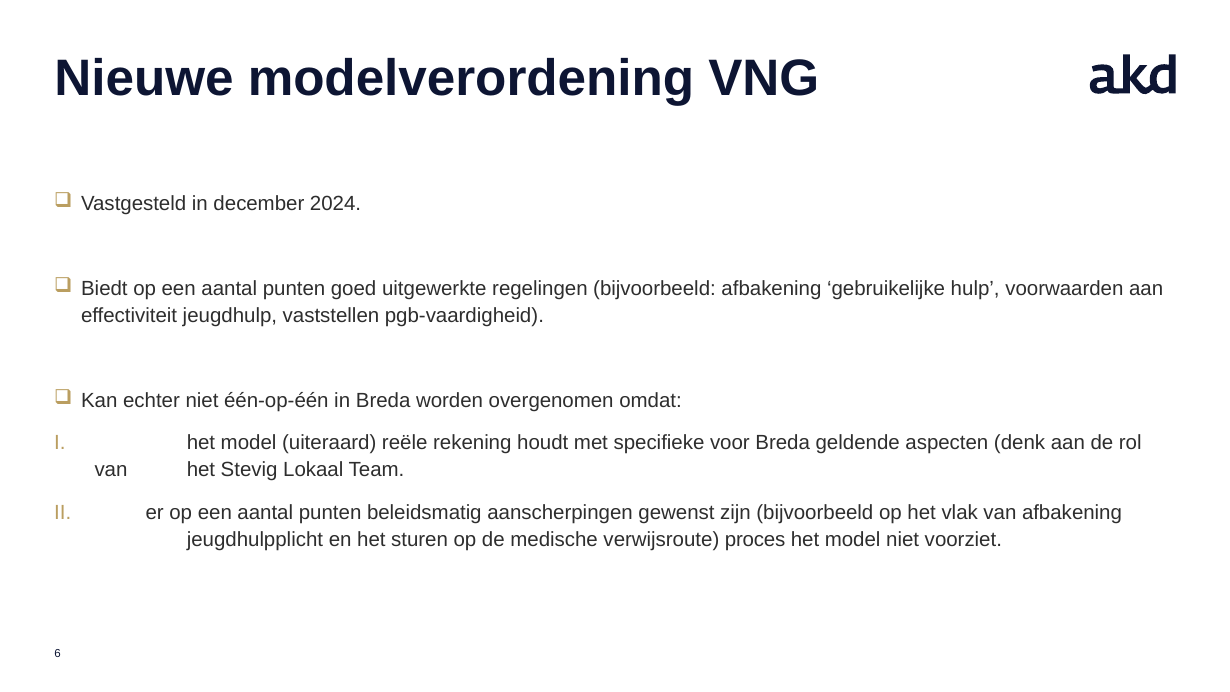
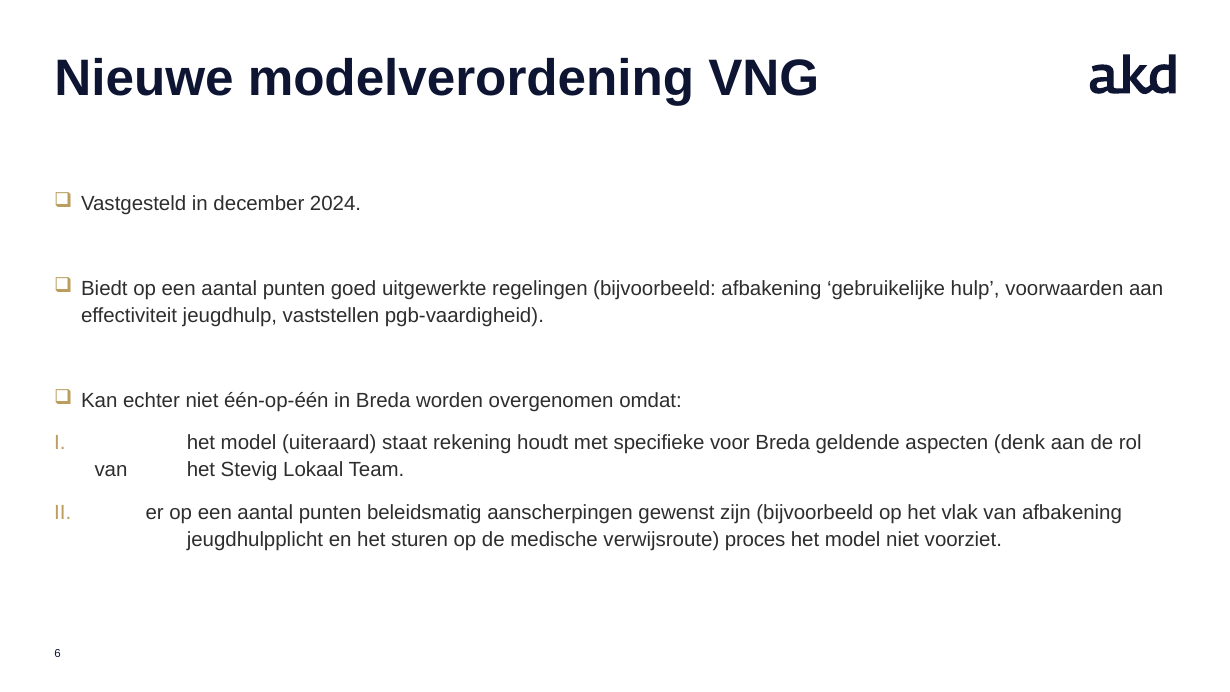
reële: reële -> staat (405, 443)
